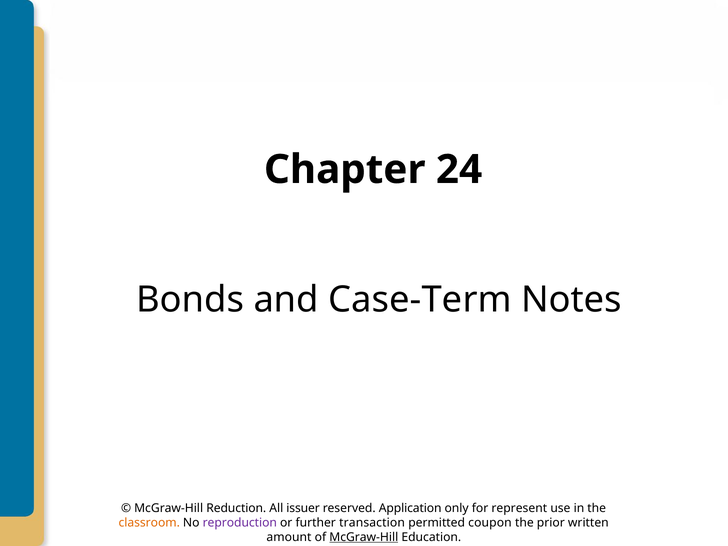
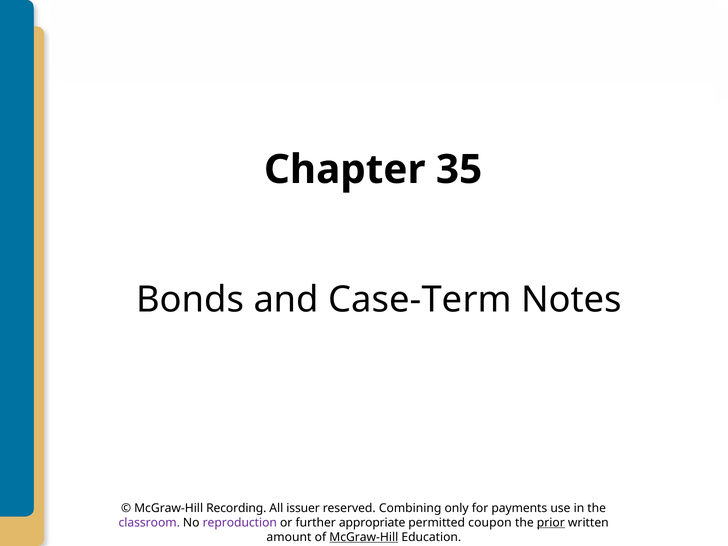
24: 24 -> 35 (459, 170)
Reduction: Reduction -> Recording (236, 508)
Application: Application -> Combining (410, 508)
represent: represent -> payments (519, 508)
classroom colour: orange -> purple (149, 523)
transaction: transaction -> appropriate (372, 523)
prior underline: none -> present (551, 523)
